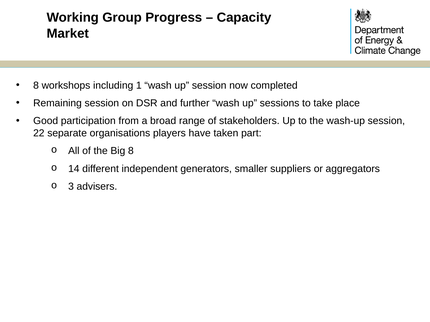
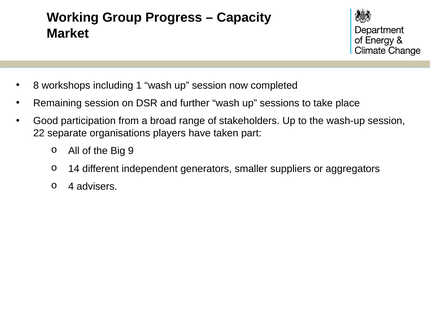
Big 8: 8 -> 9 (131, 151)
3: 3 -> 4 (71, 187)
